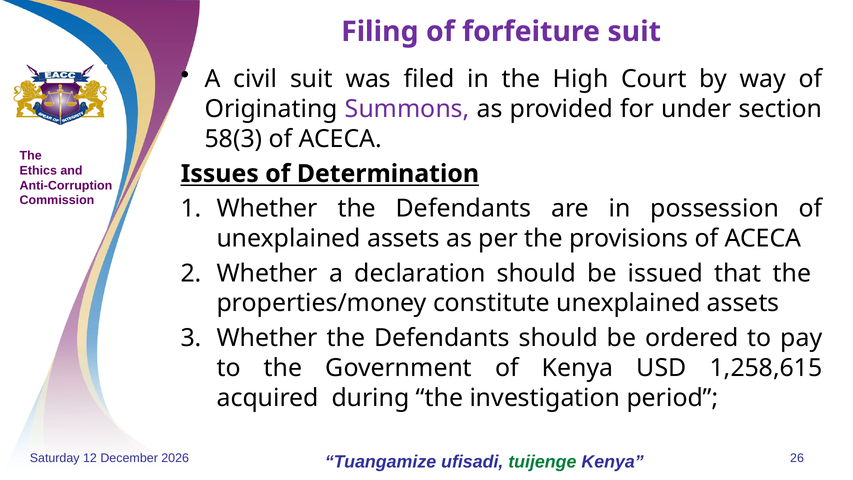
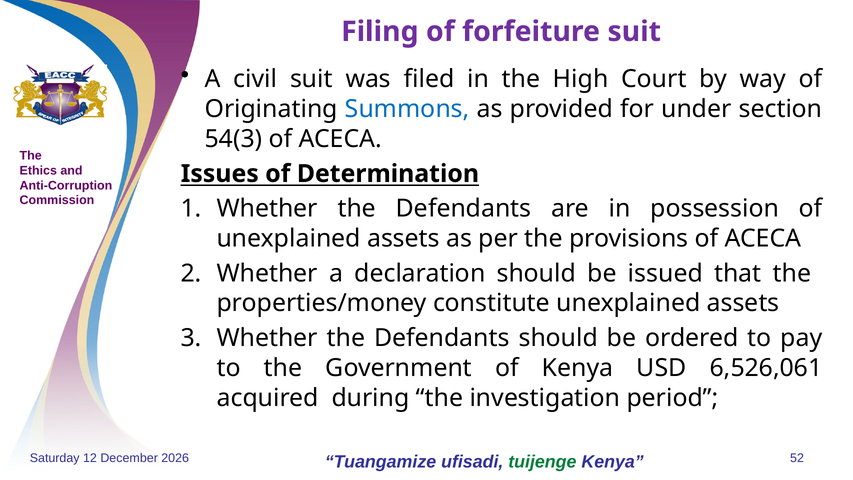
Summons colour: purple -> blue (407, 109)
58(3: 58(3 -> 54(3 (233, 139)
1,258,615: 1,258,615 -> 6,526,061 (766, 368)
26: 26 -> 52 (797, 458)
